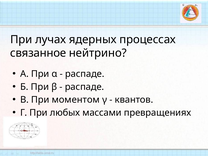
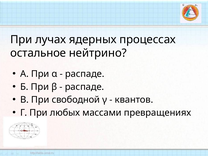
связанное: связанное -> остальное (38, 53)
моментом: моментом -> свободной (76, 100)
